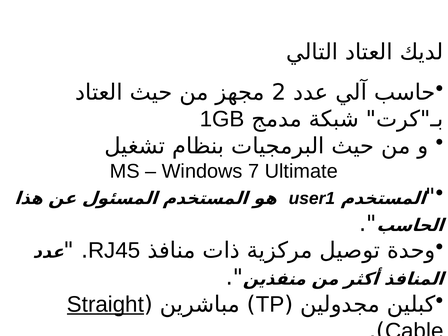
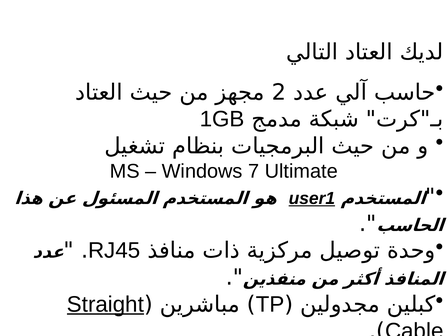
user1 underline: none -> present (312, 198)
